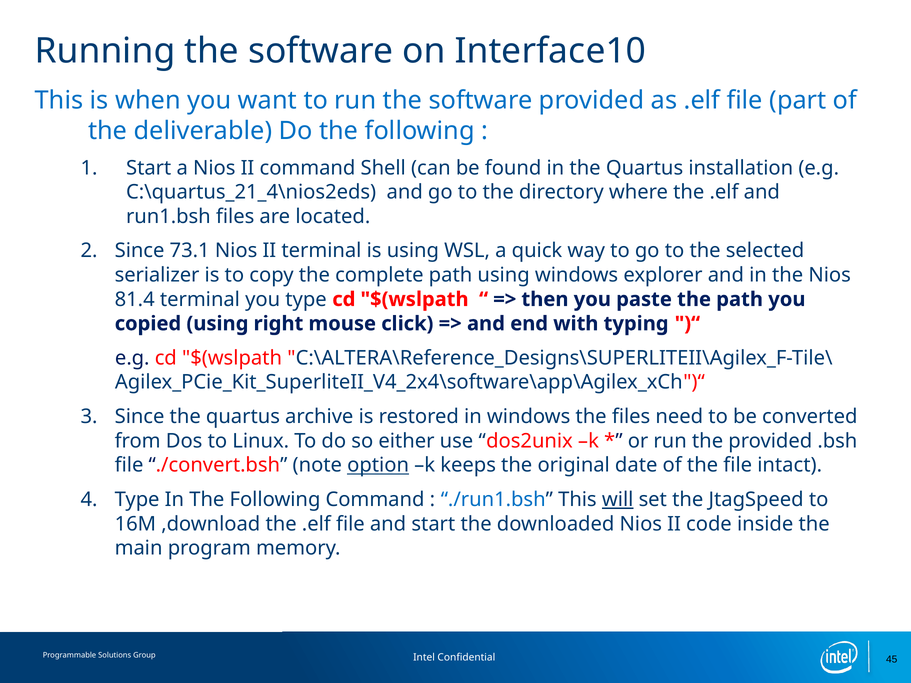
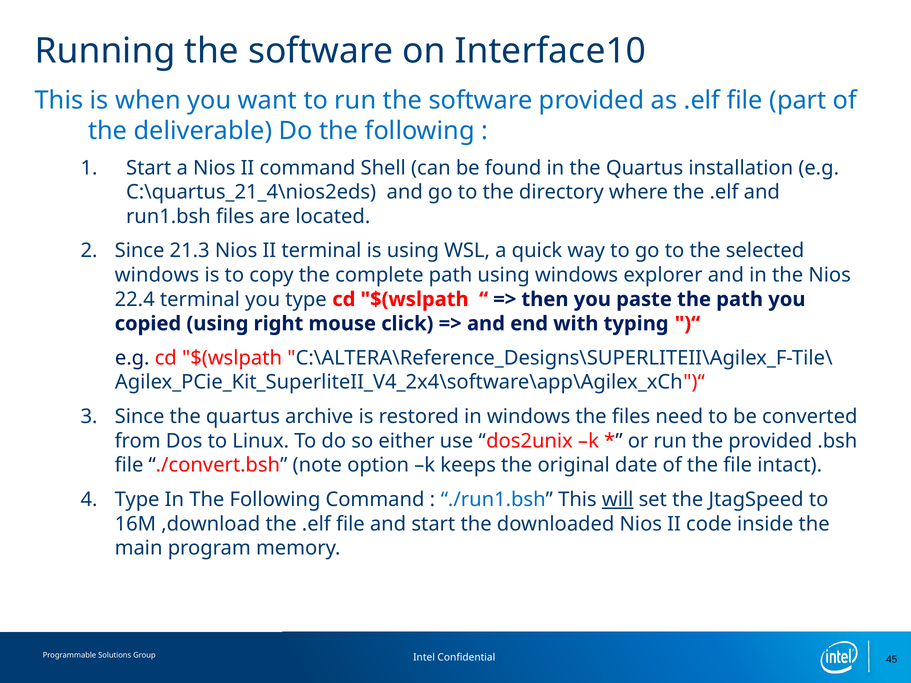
73.1: 73.1 -> 21.3 (190, 251)
serializer: serializer -> windows (157, 275)
81.4: 81.4 -> 22.4 (135, 299)
option underline: present -> none (378, 465)
